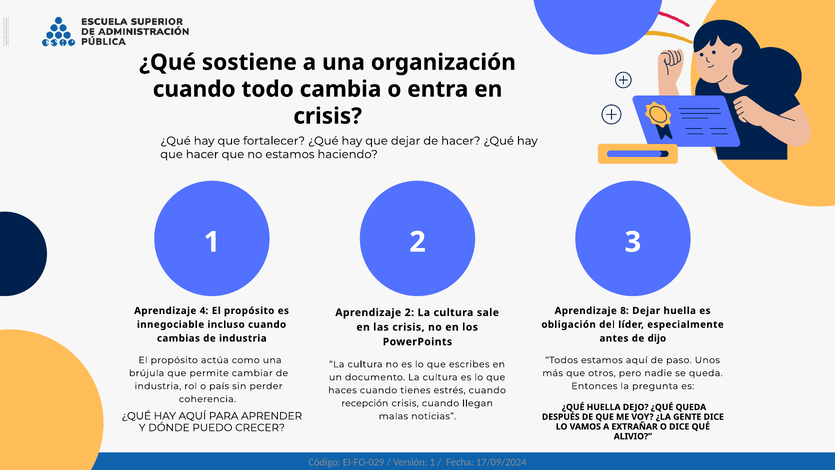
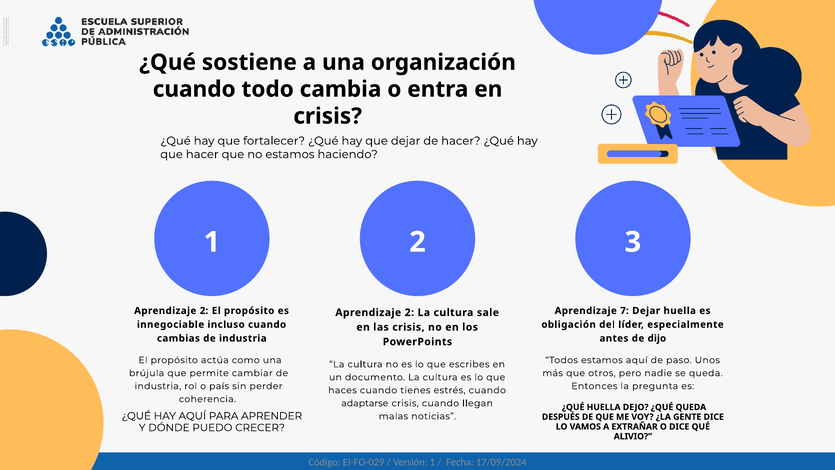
4: 4 -> 2 (204, 311)
8: 8 -> 7 (625, 311)
recepción: recepción -> adaptarse (365, 403)
